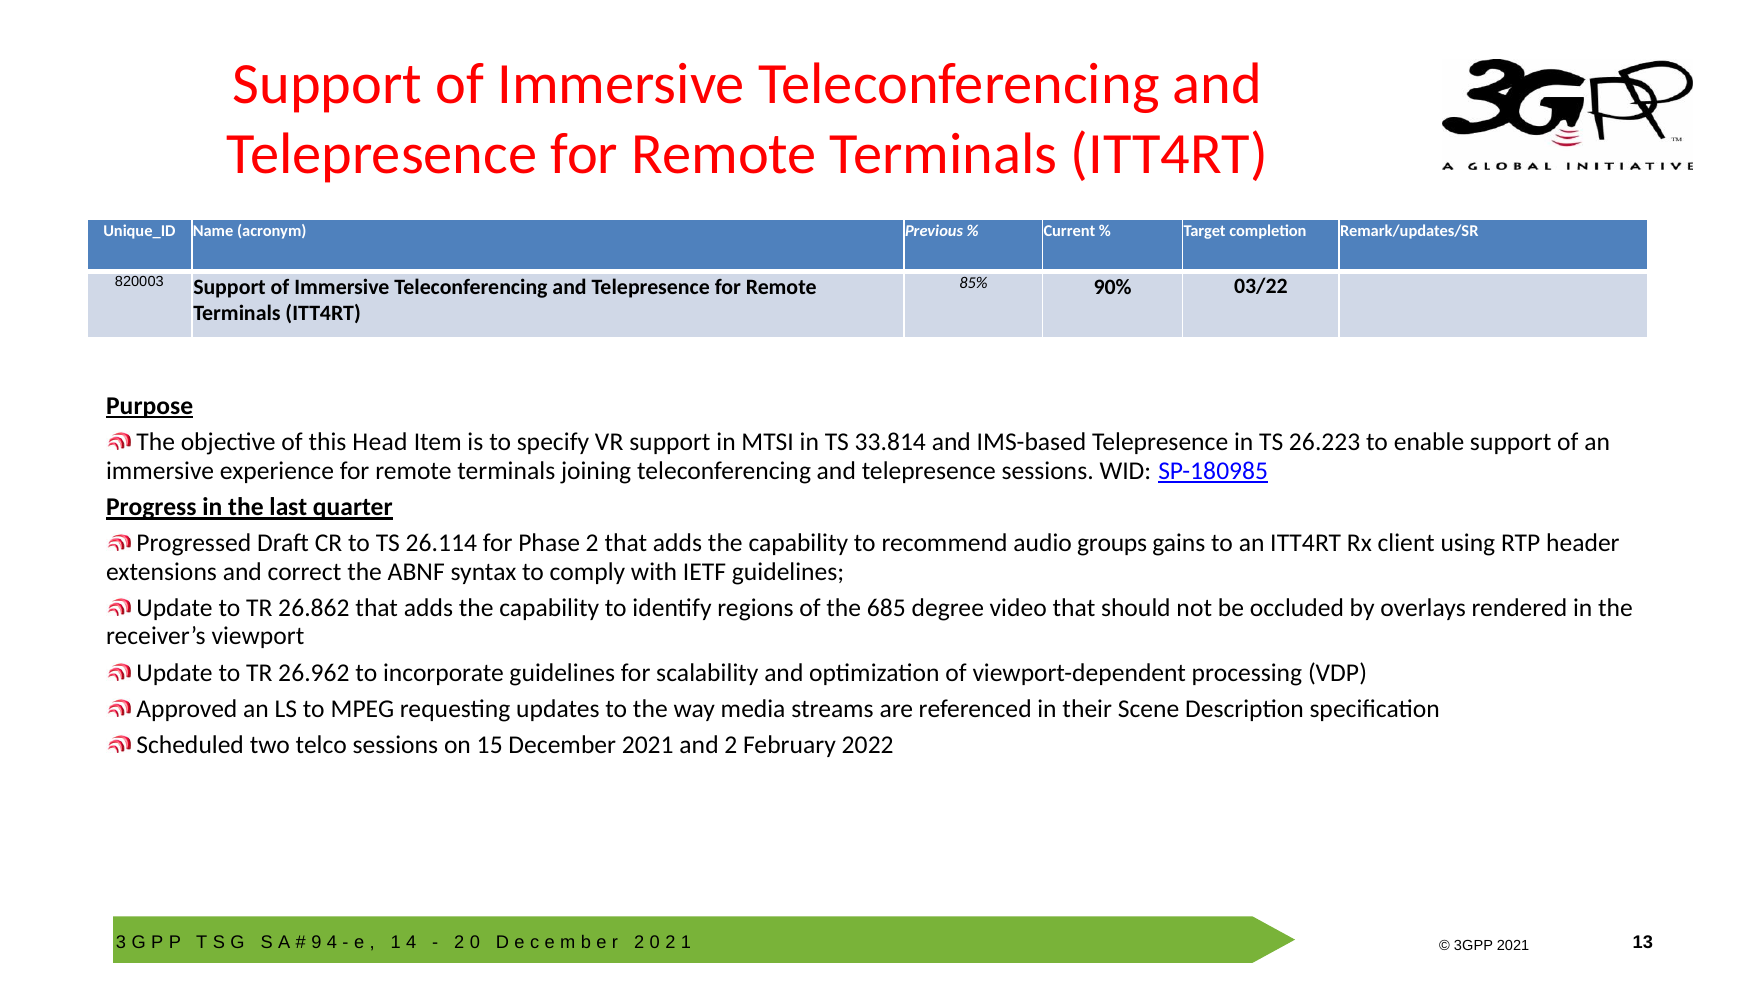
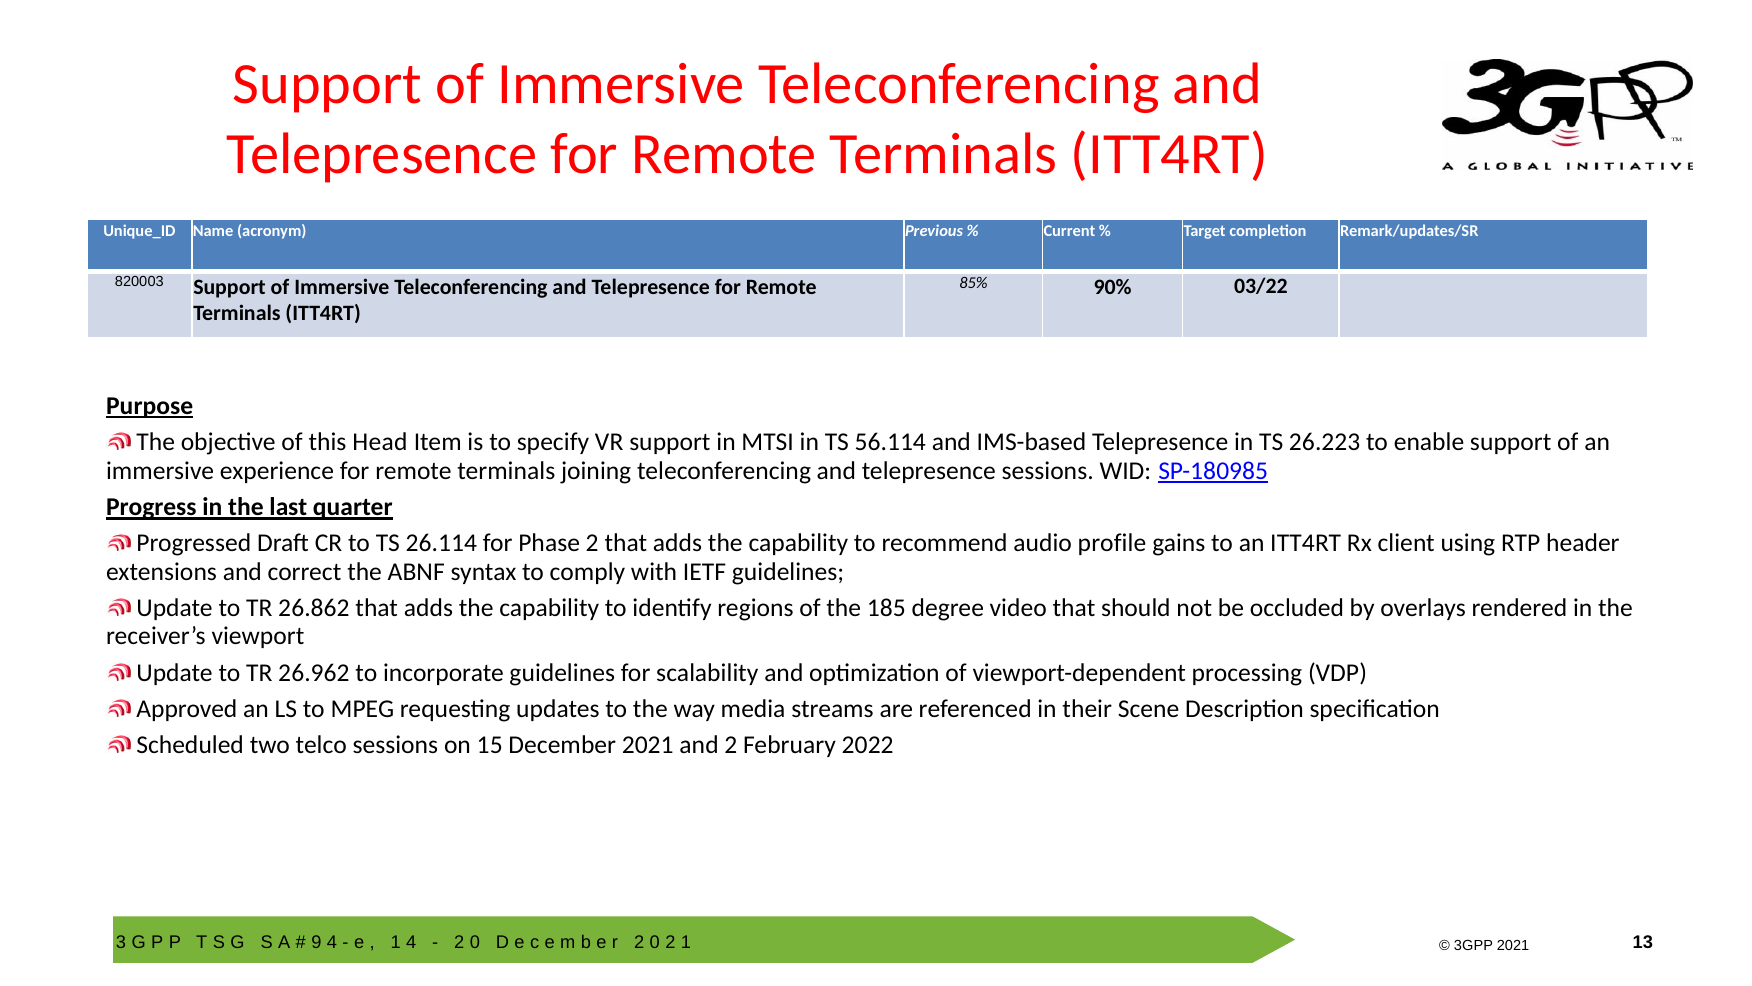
33.814: 33.814 -> 56.114 (890, 442)
groups: groups -> profile (1112, 543)
685: 685 -> 185 (886, 608)
